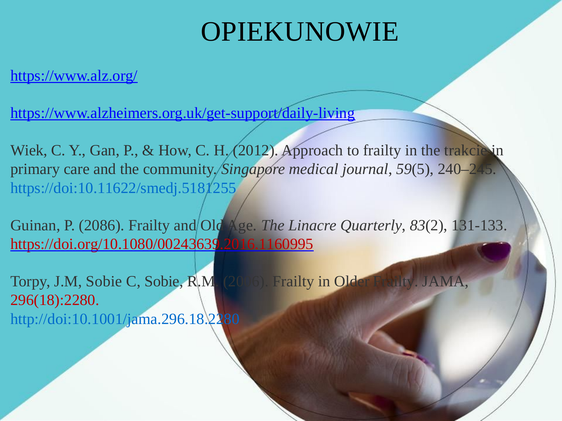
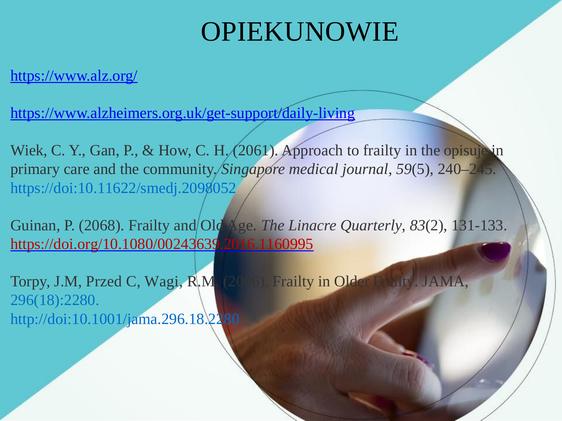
2012: 2012 -> 2061 (256, 151)
trakcie: trakcie -> opisuje (466, 151)
https://doi:10.11622/smedj.5181255: https://doi:10.11622/smedj.5181255 -> https://doi:10.11622/smedj.2098052 (123, 188)
2086: 2086 -> 2068 (102, 226)
J.M Sobie: Sobie -> Przed (104, 282)
C Sobie: Sobie -> Wagi (164, 282)
296(18):2280 colour: red -> blue (55, 301)
